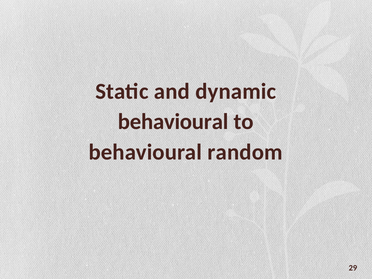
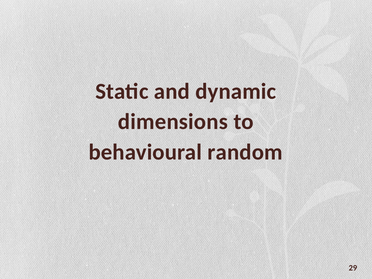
behavioural: behavioural -> dimensions (173, 122)
